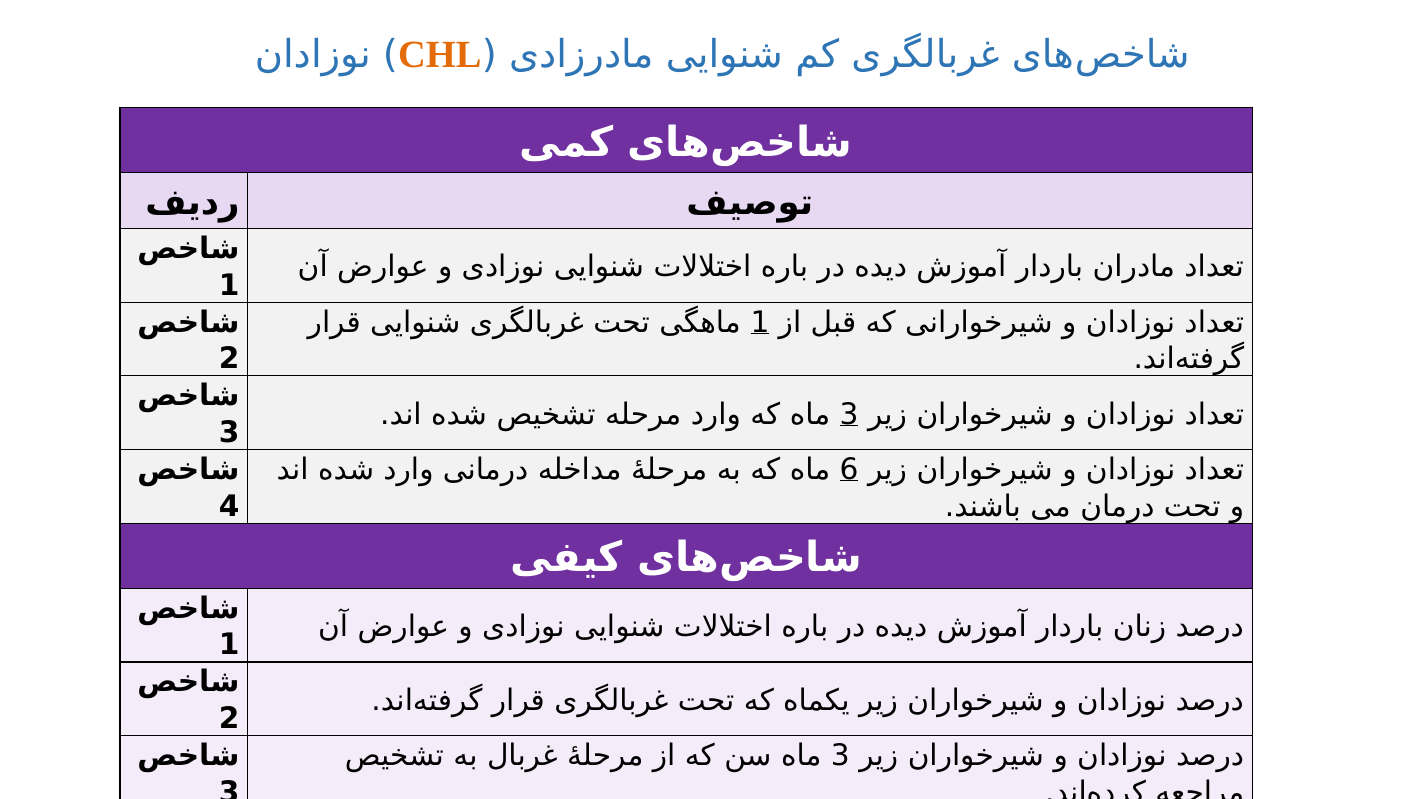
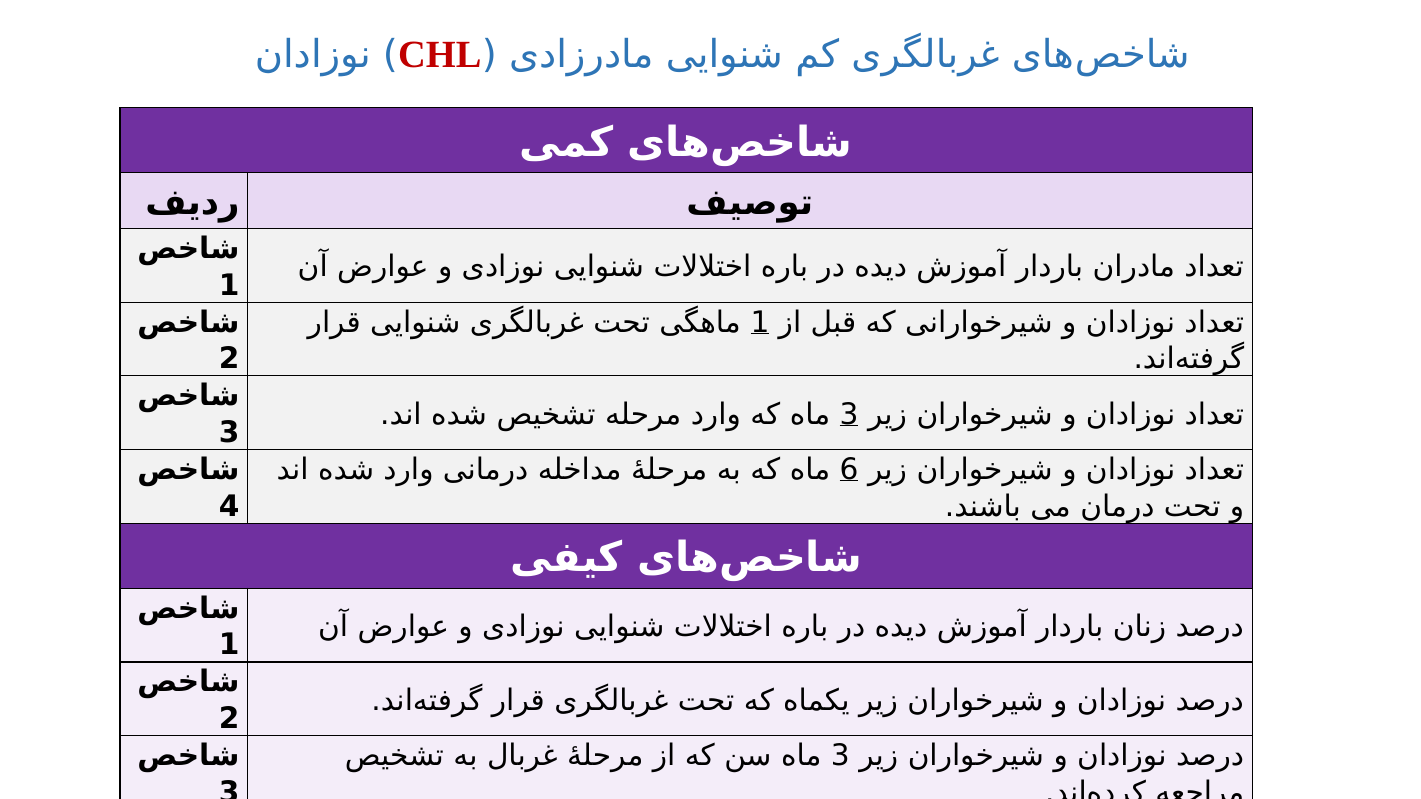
CHL colour: orange -> red (440, 55)
